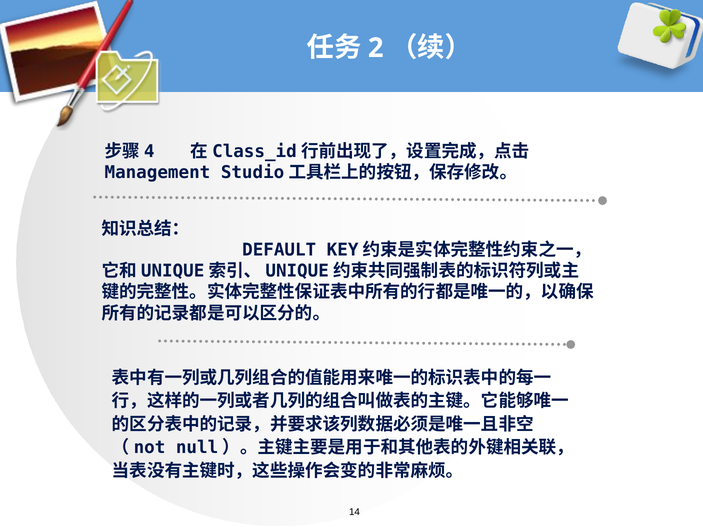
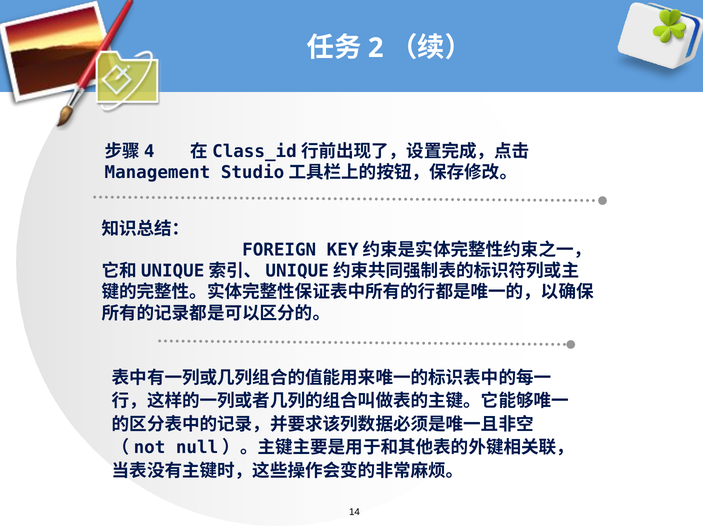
DEFAULT: DEFAULT -> FOREIGN (279, 250)
